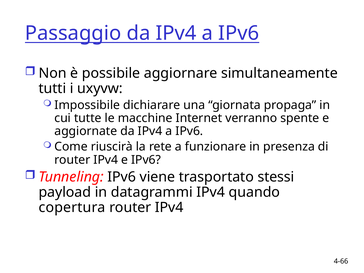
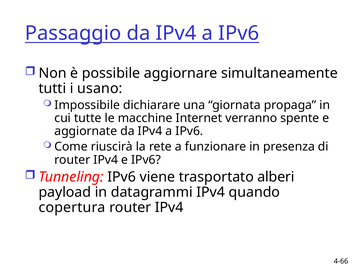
uxyvw: uxyvw -> usano (100, 88)
stessi: stessi -> alberi (276, 177)
